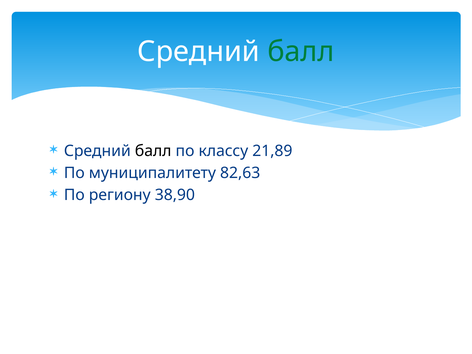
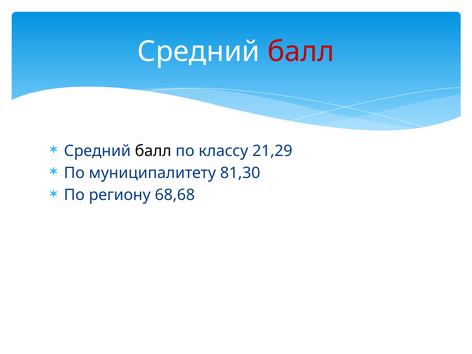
балл colour: green -> red (301, 52)
21,89: 21,89 -> 21,29 (272, 151)
82,63: 82,63 -> 81,30 (240, 173)
38,90: 38,90 -> 68,68 (175, 195)
